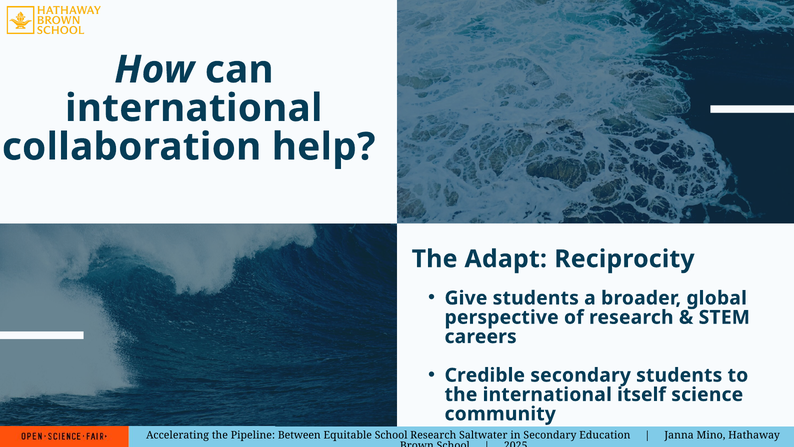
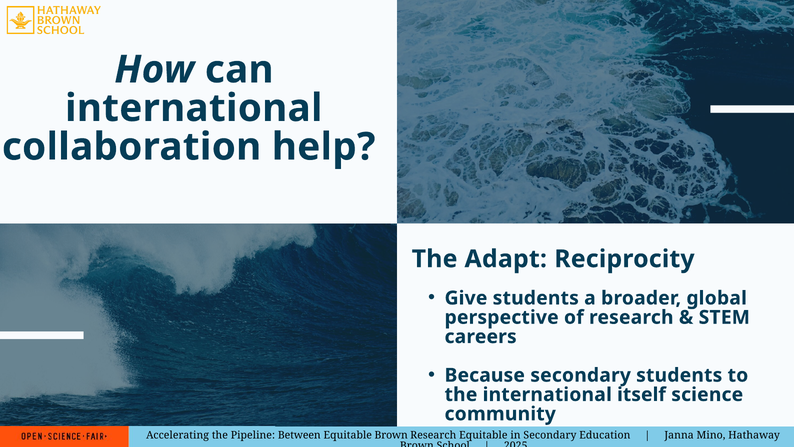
Credible: Credible -> Because (485, 375)
Equitable School: School -> Brown (391, 435)
Research Saltwater: Saltwater -> Equitable (483, 435)
